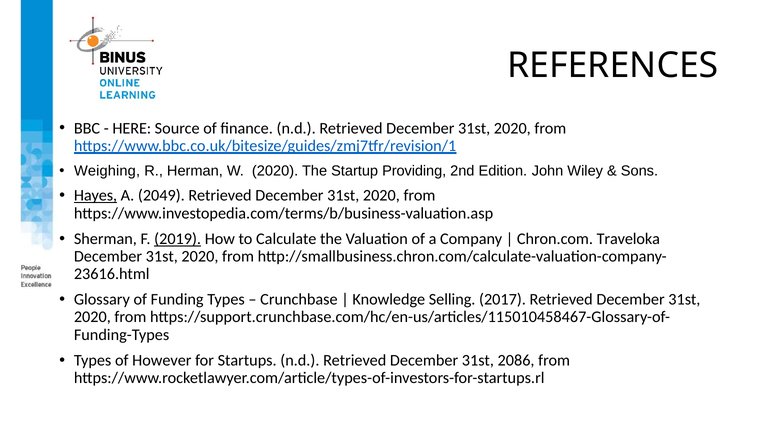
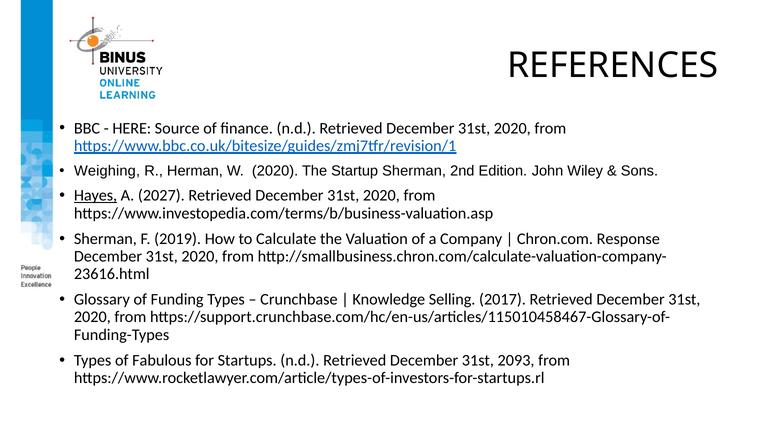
Startup Providing: Providing -> Sherman (414, 171)
2049: 2049 -> 2027 (161, 195)
2019 underline: present -> none (178, 239)
Traveloka: Traveloka -> Response (628, 239)
However: However -> Fabulous (162, 360)
2086: 2086 -> 2093 (516, 360)
